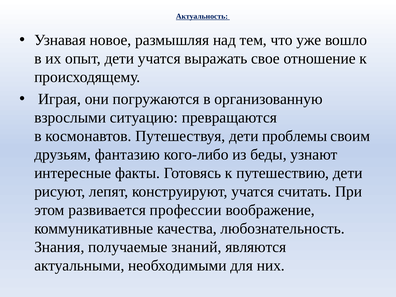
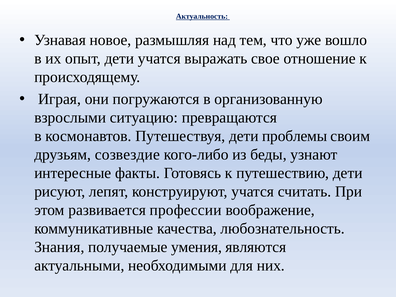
фантазию: фантазию -> созвездие (127, 155)
знаний: знаний -> умения (197, 247)
